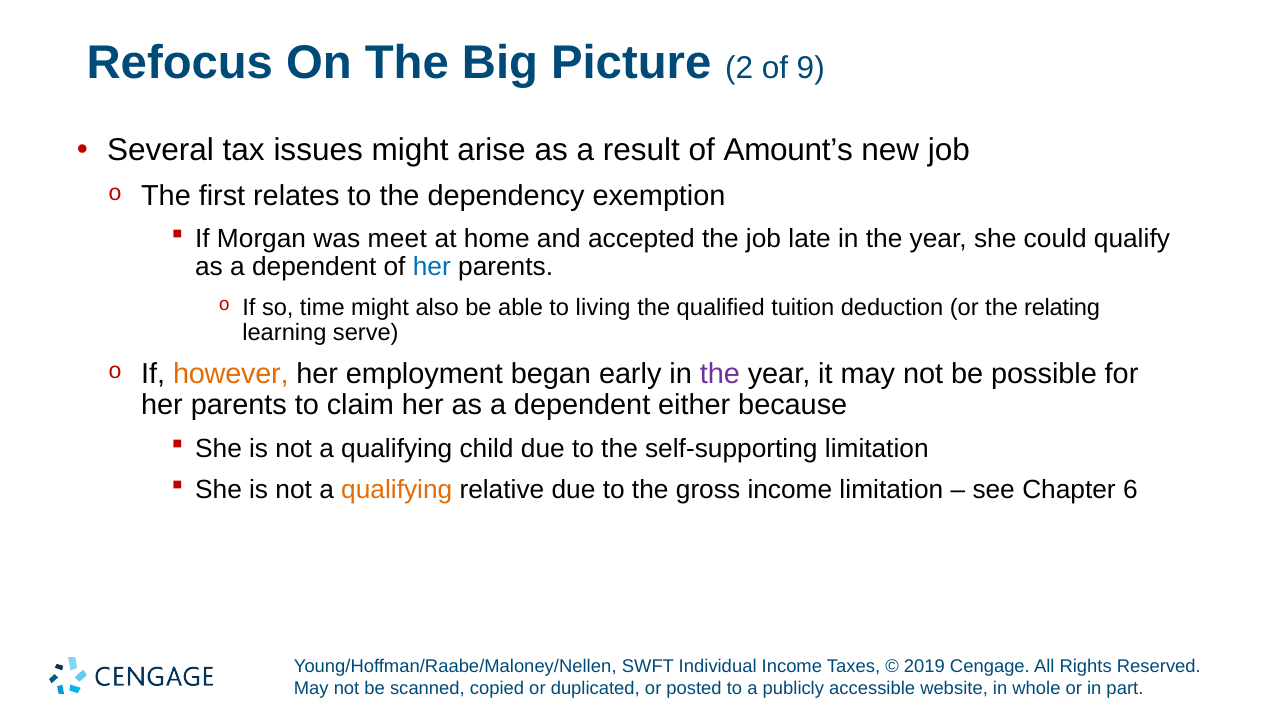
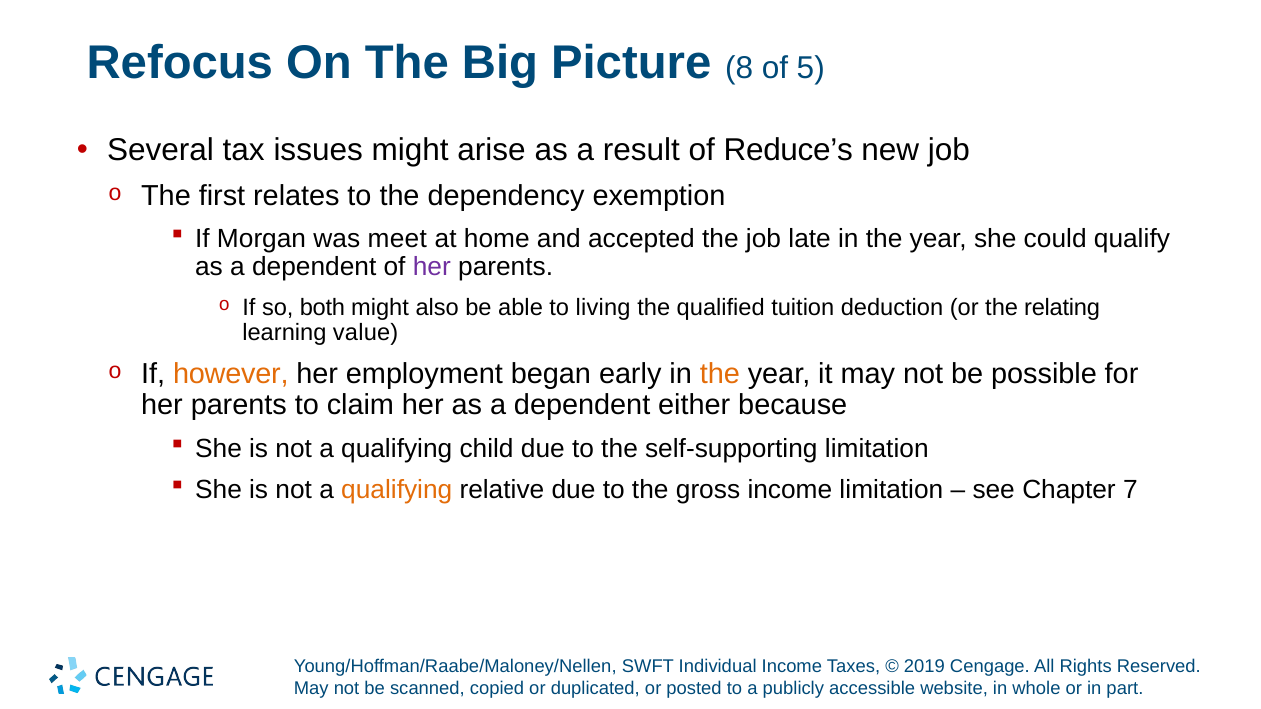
2: 2 -> 8 (739, 68)
9: 9 -> 5 (811, 68)
Amount’s: Amount’s -> Reduce’s (788, 150)
her colour: blue -> purple (432, 267)
time: time -> both (322, 307)
serve: serve -> value (366, 333)
the colour: purple -> orange (720, 374)
6: 6 -> 7 (1130, 490)
